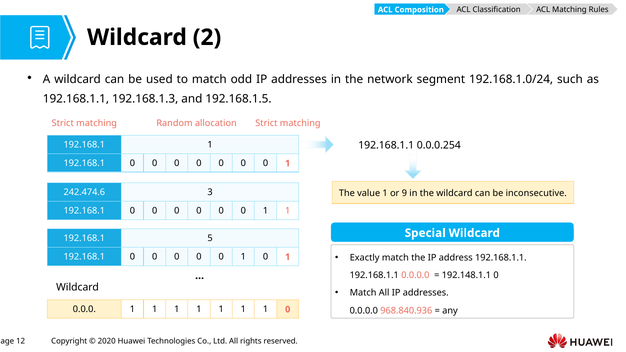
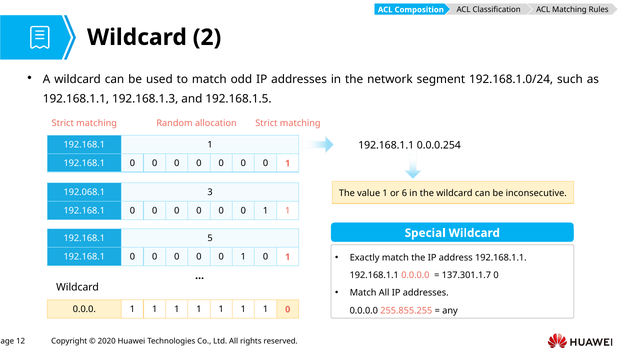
242.474.6: 242.474.6 -> 192.068.1 (84, 192)
9: 9 -> 6 (404, 193)
192.148.1.1: 192.148.1.1 -> 137.301.1.7 (466, 275)
968.840.936: 968.840.936 -> 255.855.255 (406, 311)
